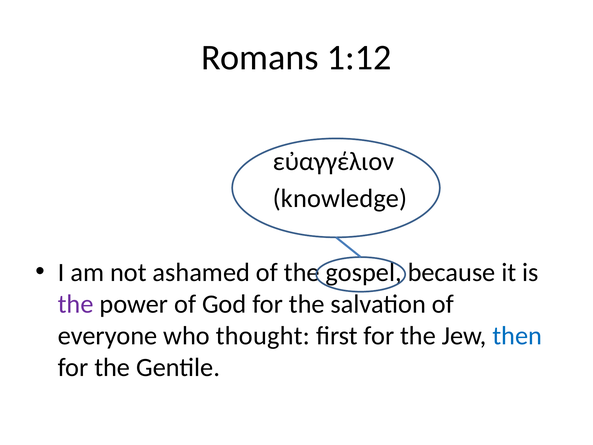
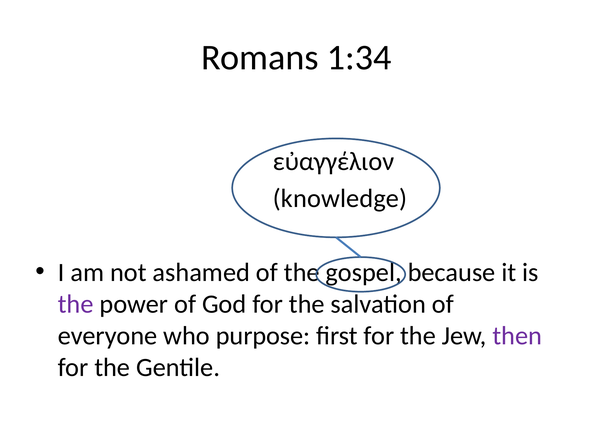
1:12: 1:12 -> 1:34 (359, 57)
thought: thought -> purpose (263, 335)
then colour: blue -> purple (517, 335)
